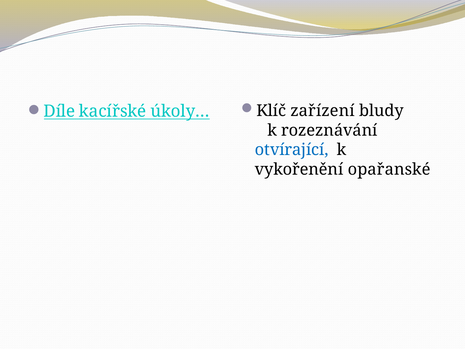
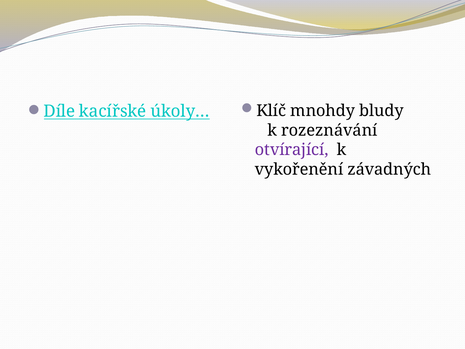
zařízení: zařízení -> mnohdy (323, 111)
otvírající colour: blue -> purple (292, 150)
opařanské: opařanské -> závadných (389, 169)
